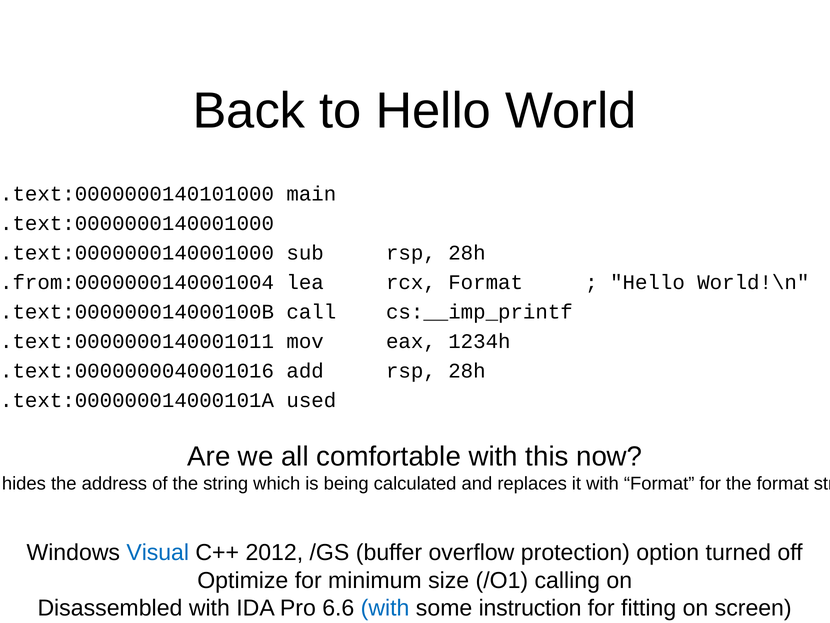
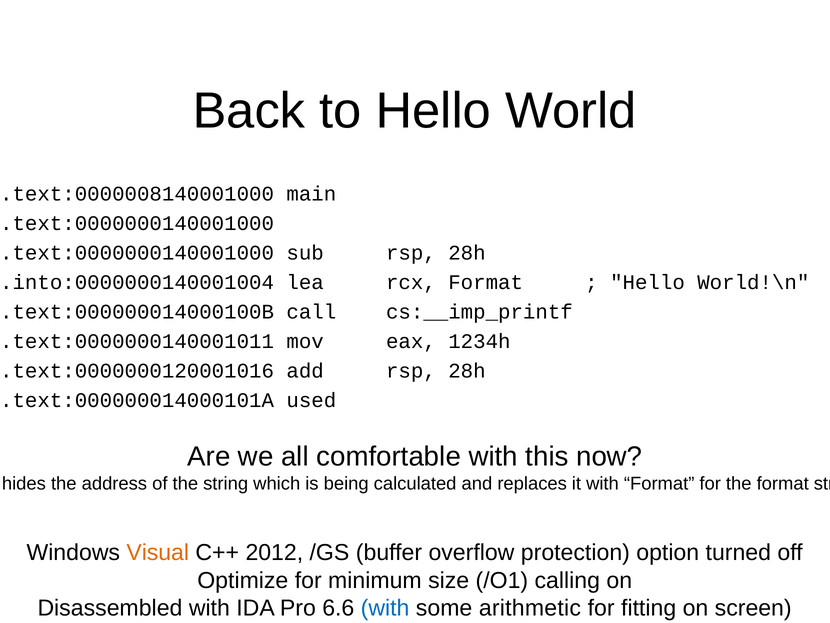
.text:0000000140101000: .text:0000000140101000 -> .text:0000008140001000 (137, 194)
.from:0000000140001004: .from:0000000140001004 -> .into:0000000140001004 (137, 282)
.text:0000000040001016: .text:0000000040001016 -> .text:0000000120001016 (137, 371)
Visual colour: blue -> orange (158, 552)
instruction: instruction -> arithmetic (530, 608)
